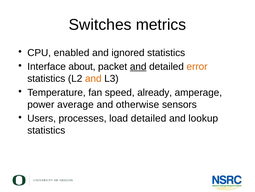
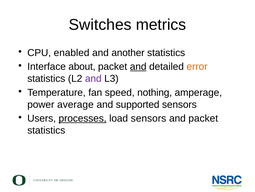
ignored: ignored -> another (128, 53)
and colour: orange -> purple (93, 78)
already: already -> nothing (155, 92)
otherwise: otherwise -> supported (138, 104)
processes underline: none -> present (83, 118)
load detailed: detailed -> sensors (149, 118)
and lookup: lookup -> packet (203, 118)
